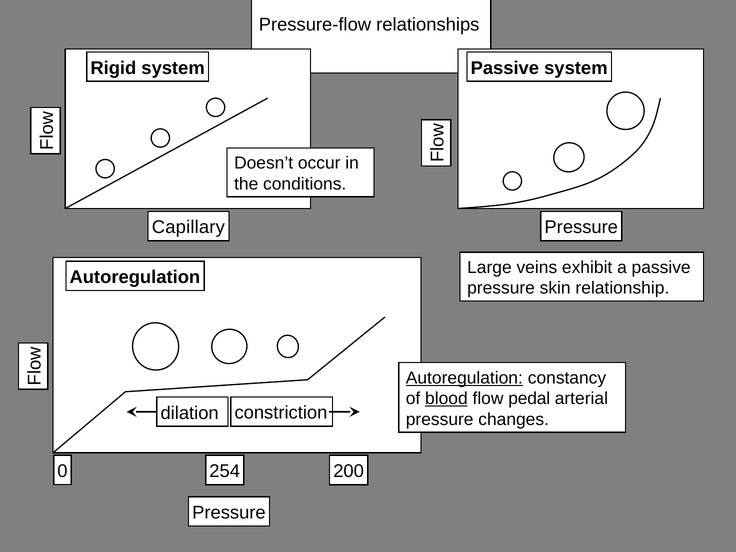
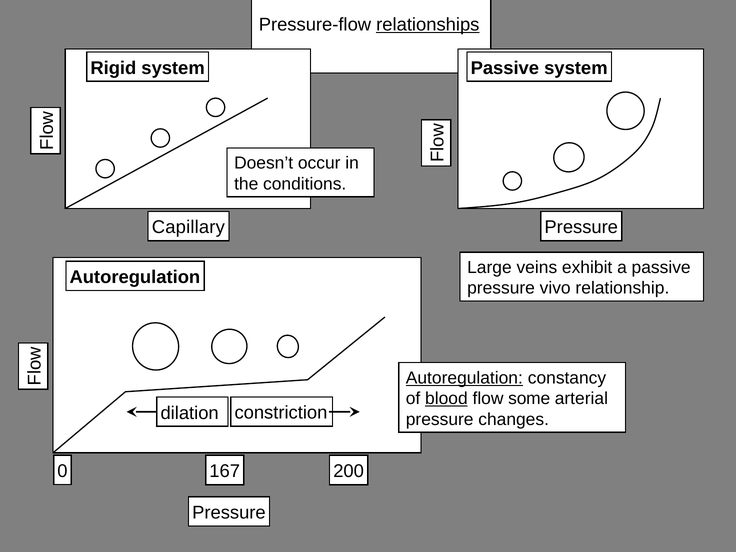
relationships underline: none -> present (428, 24)
skin: skin -> vivo (555, 288)
pedal: pedal -> some (529, 399)
254: 254 -> 167 (225, 471)
